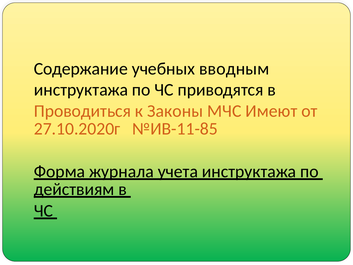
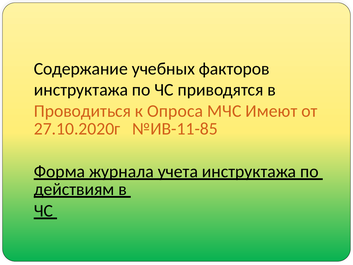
вводным: вводным -> факторов (234, 69)
Законы: Законы -> Опроса (175, 111)
